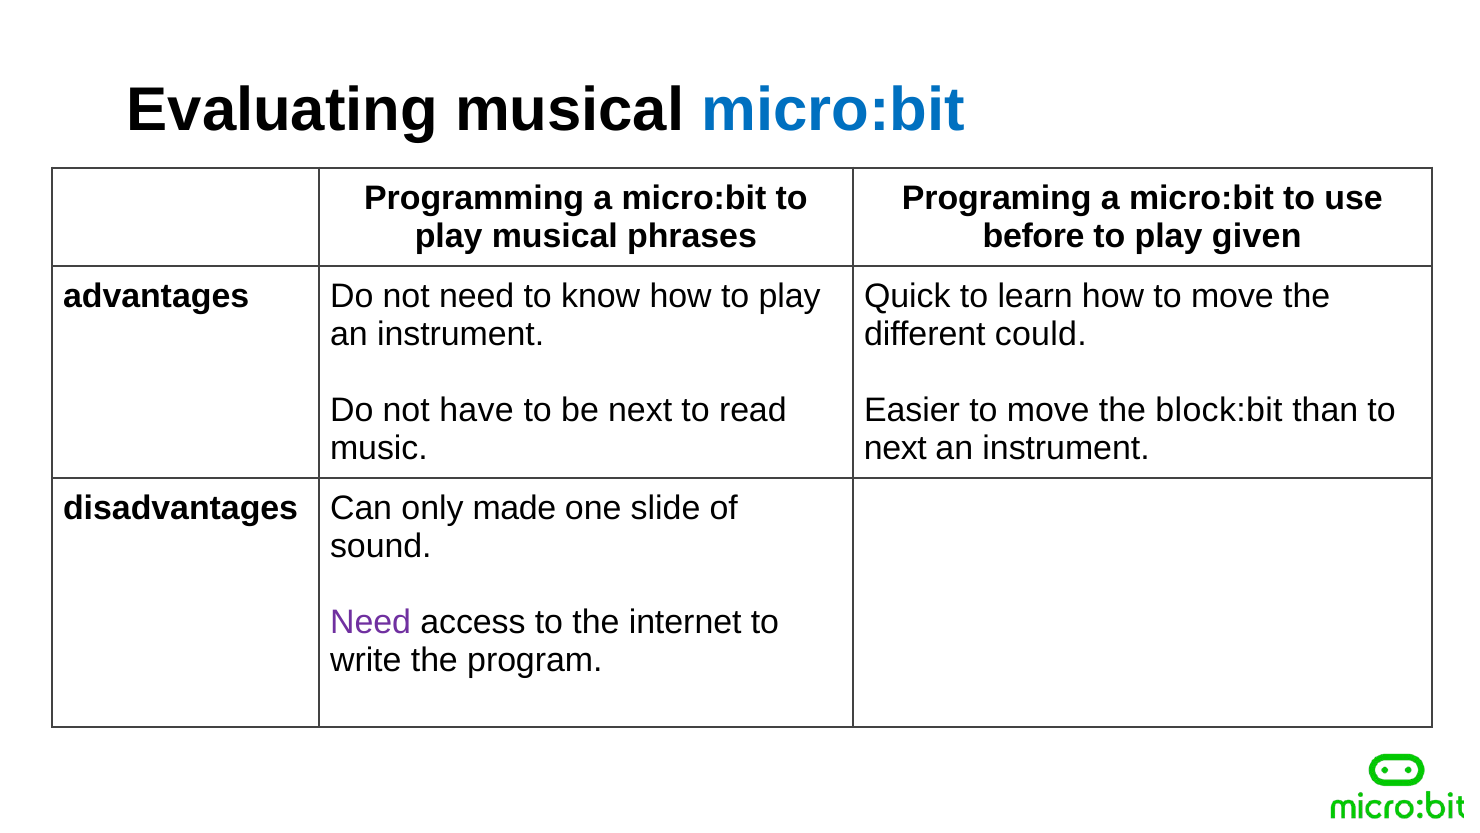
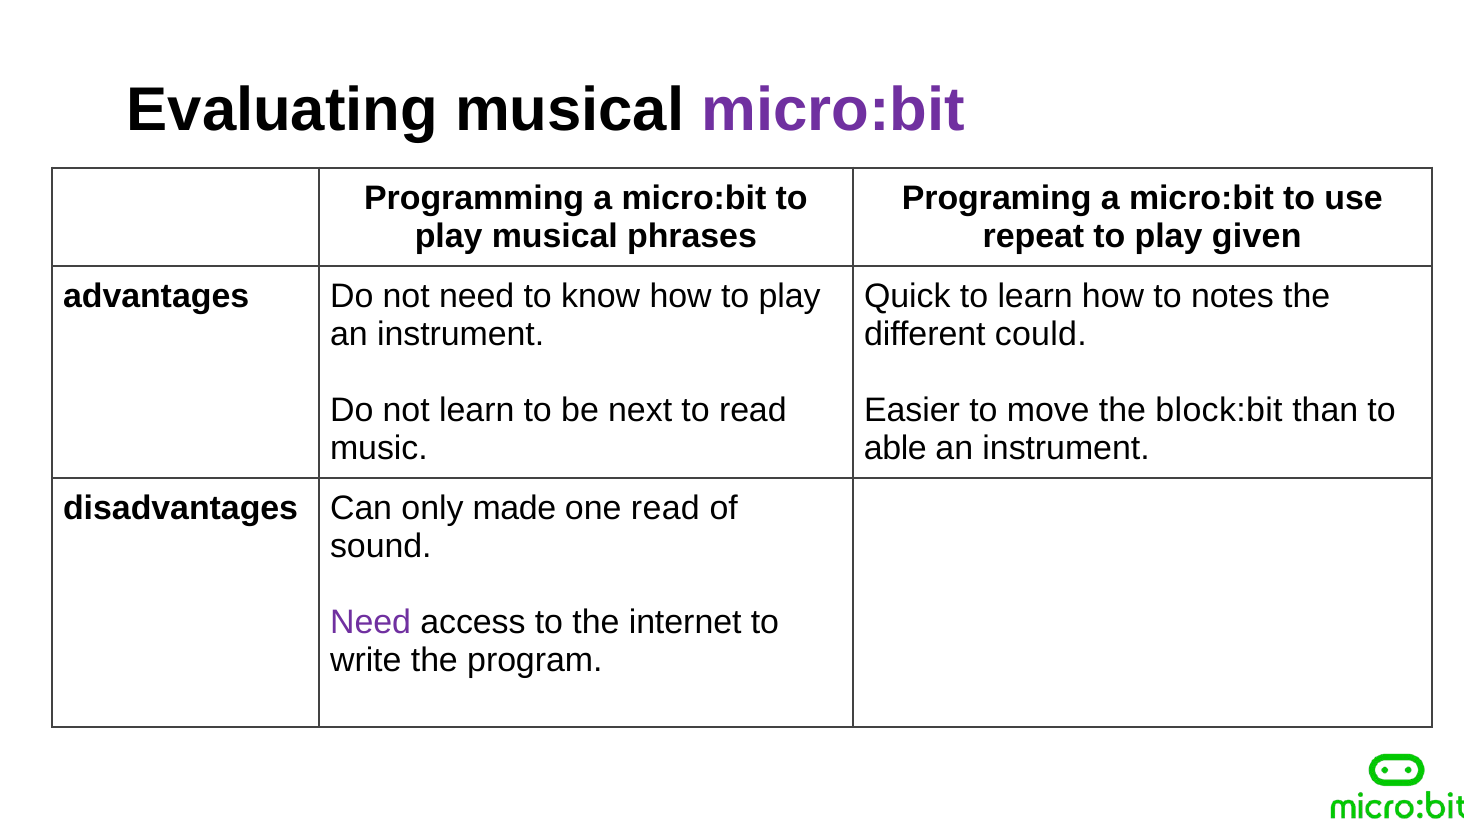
micro:bit colour: blue -> purple (833, 110)
before: before -> repeat (1033, 236)
how to move: move -> notes (1232, 296)
not have: have -> learn (477, 410)
next: next -> able (895, 448)
one slide: slide -> read (665, 508)
